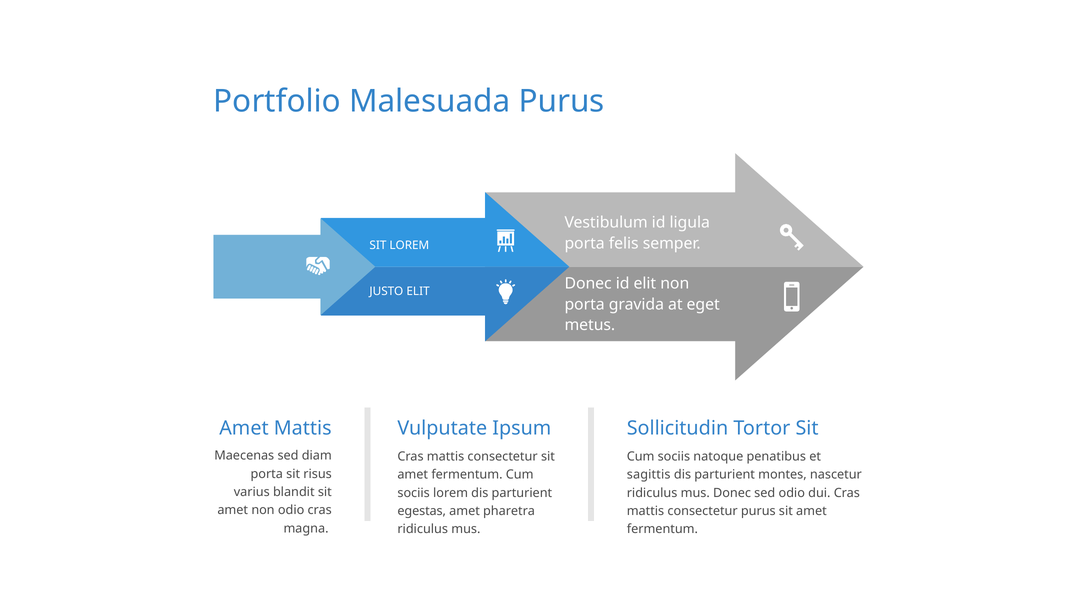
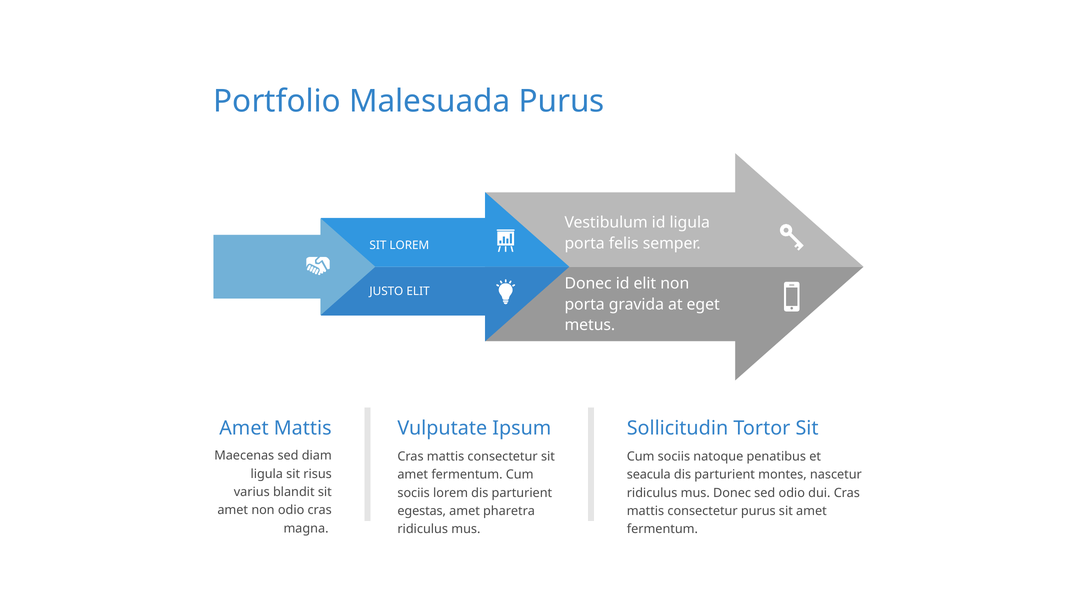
porta: porta -> ligula (267, 474)
sagittis: sagittis -> seacula (649, 475)
